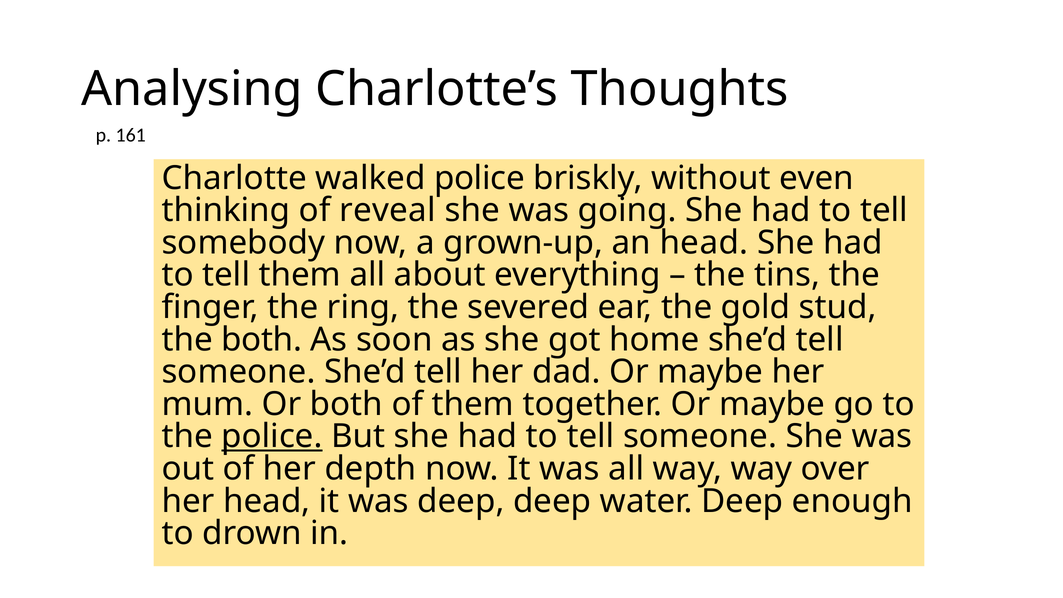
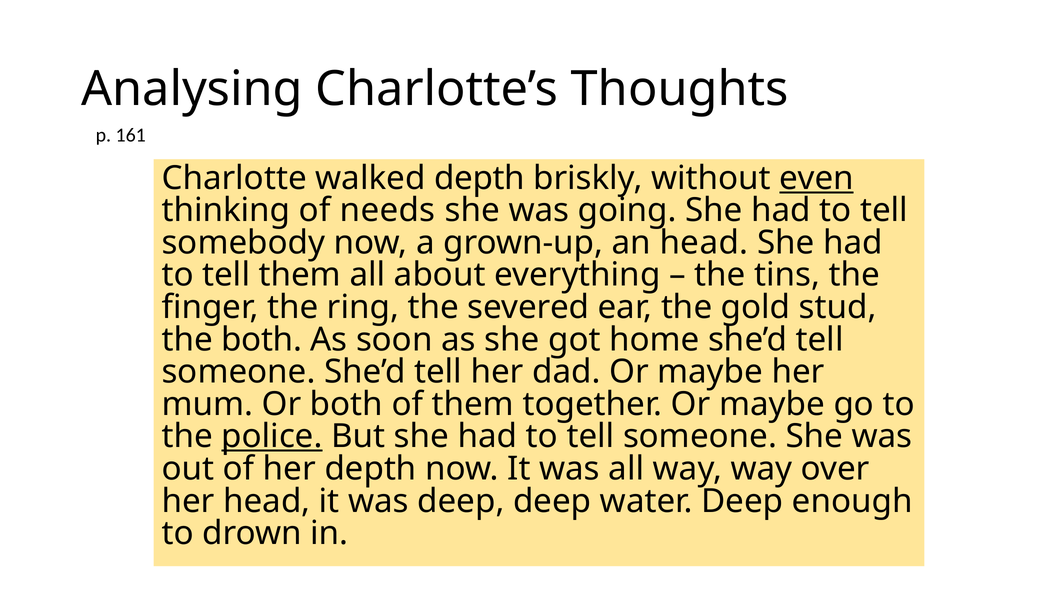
walked police: police -> depth (479, 178)
even underline: none -> present (817, 178)
reveal: reveal -> needs (387, 210)
